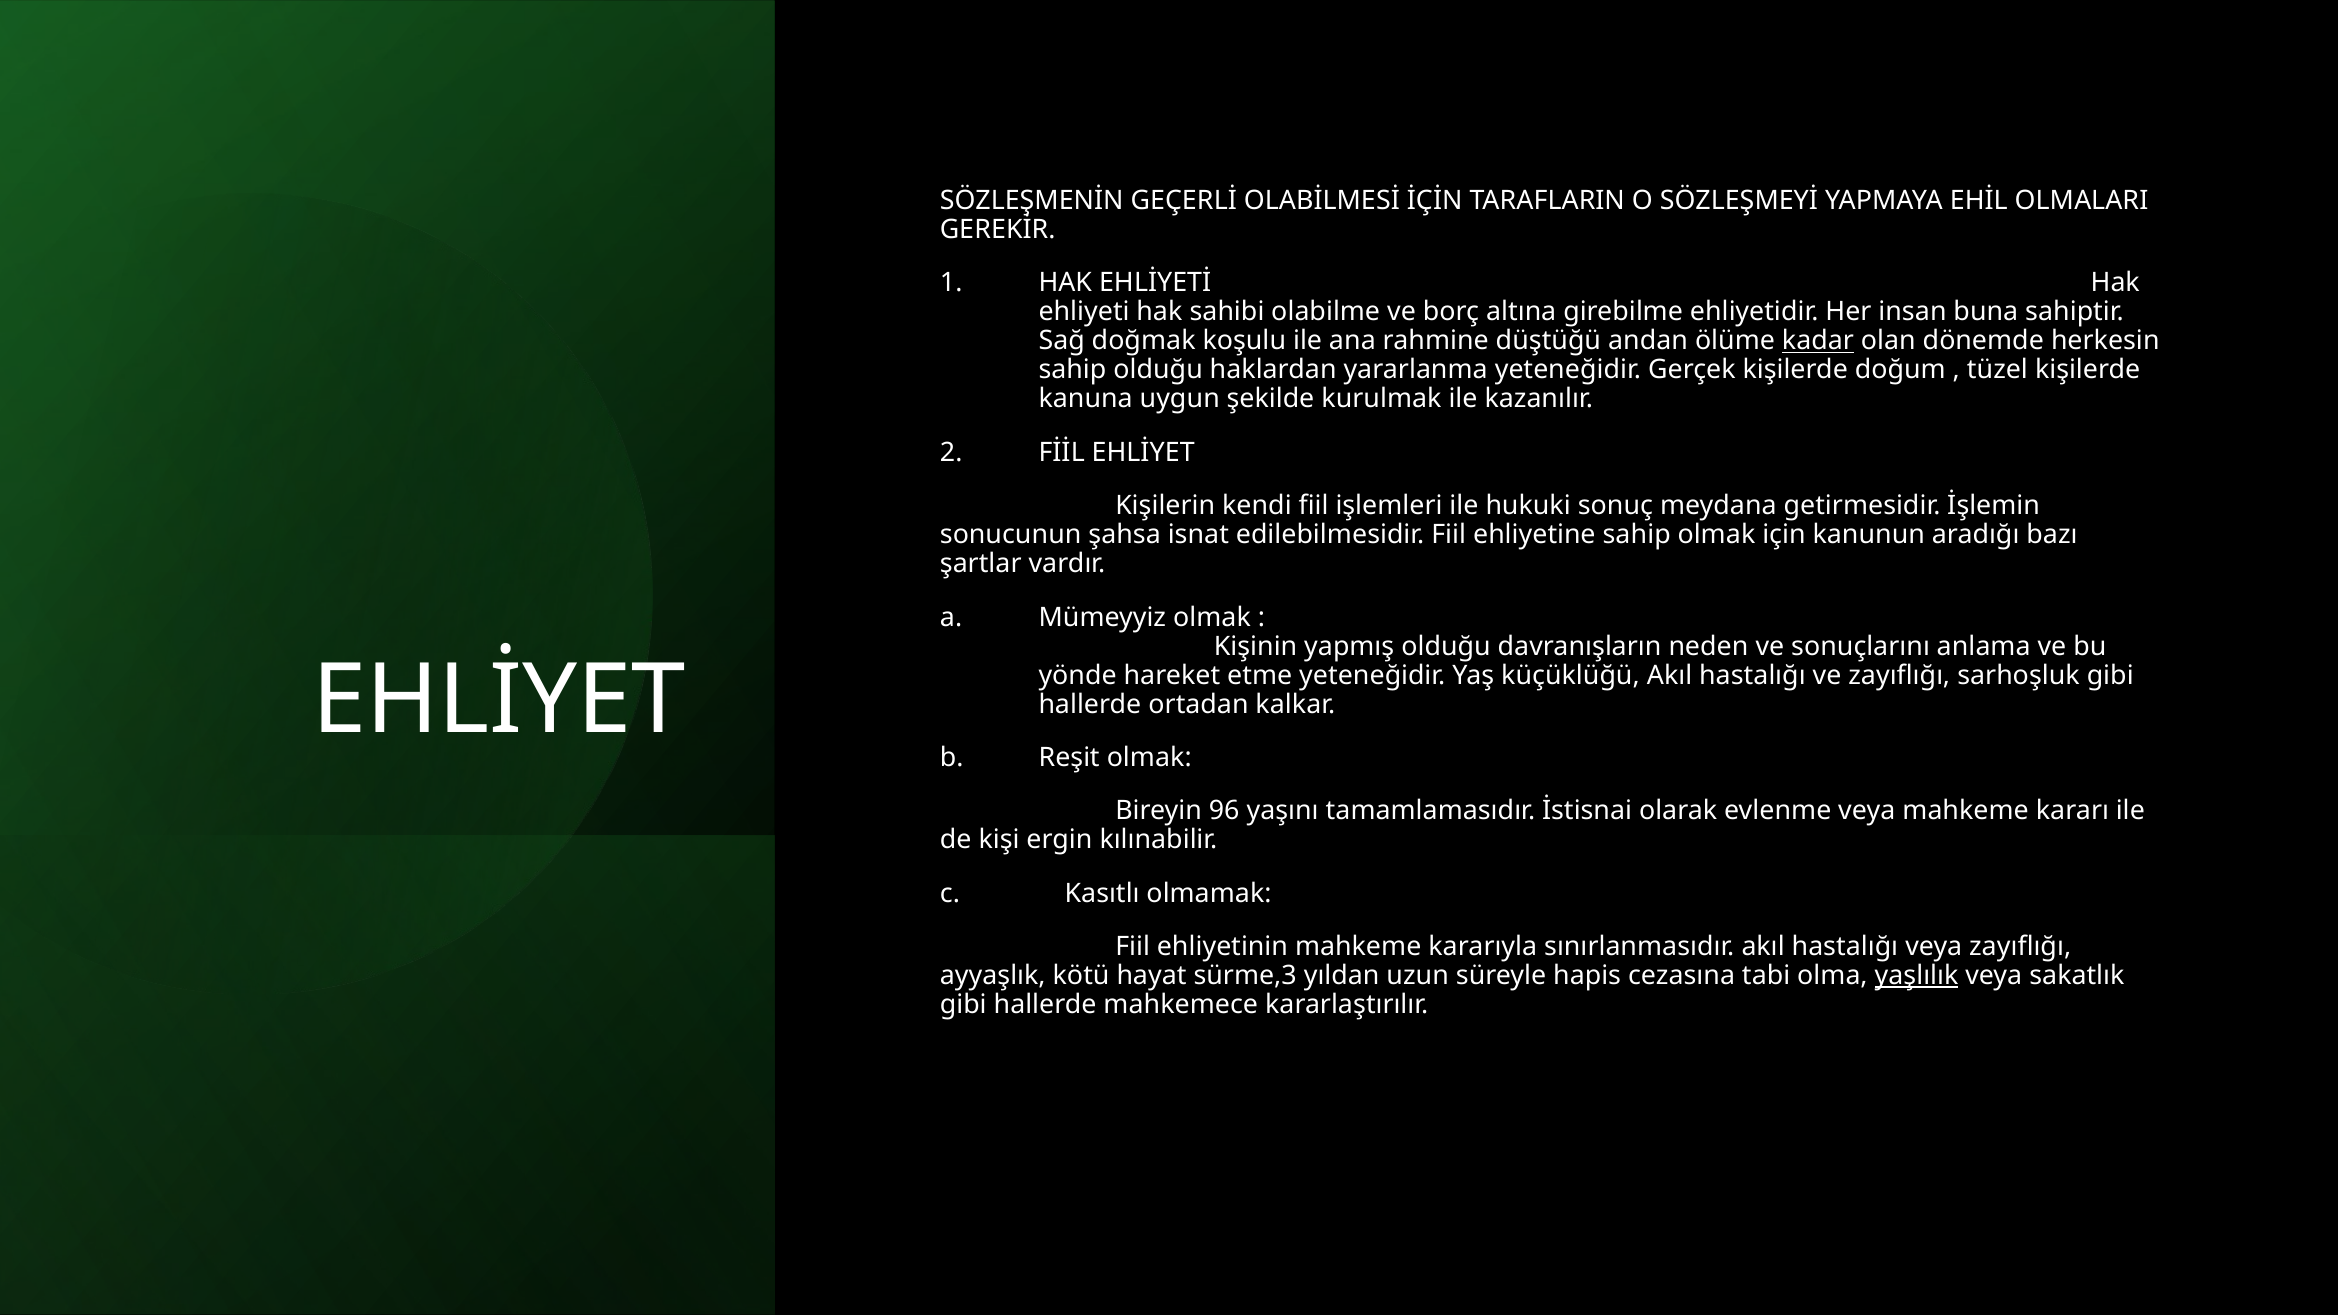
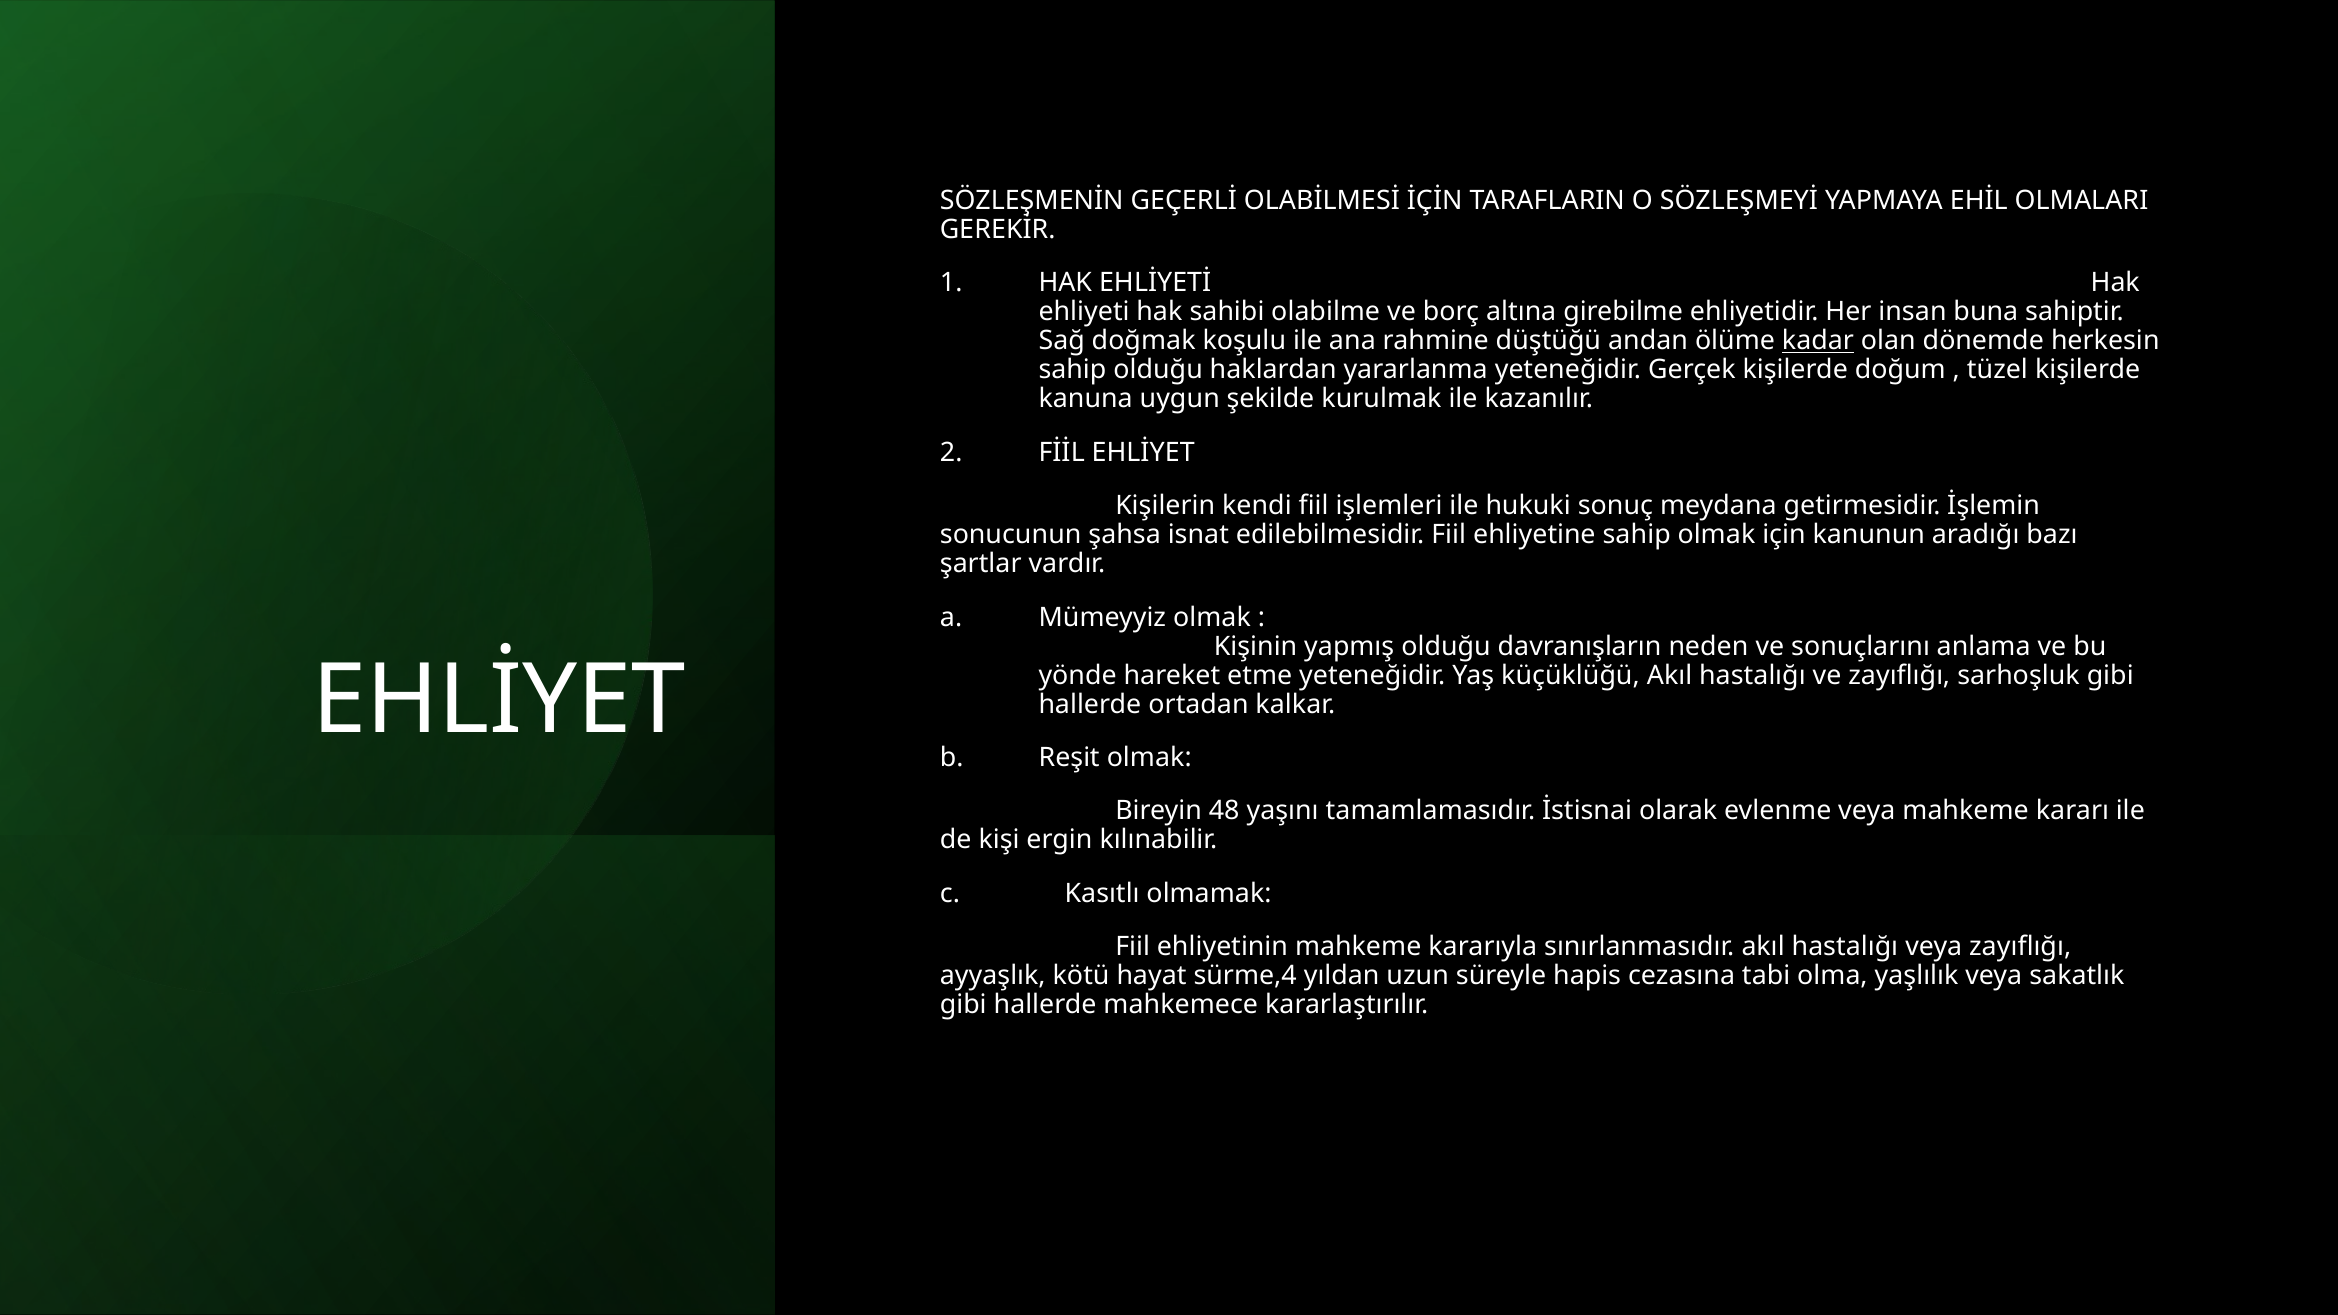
96: 96 -> 48 (1224, 811)
sürme,3: sürme,3 -> sürme,4 (1245, 976)
yaşlılık underline: present -> none (1917, 976)
